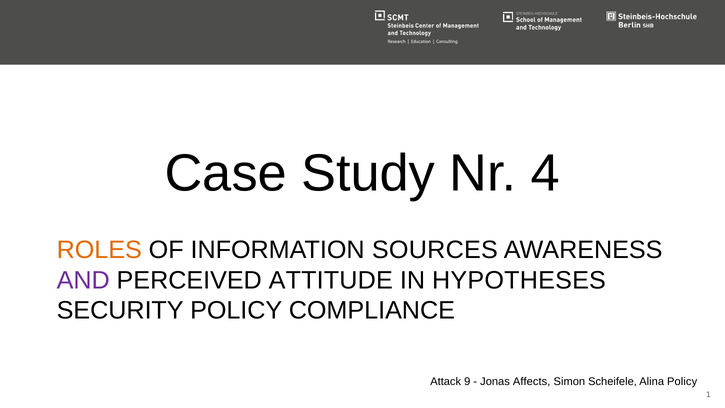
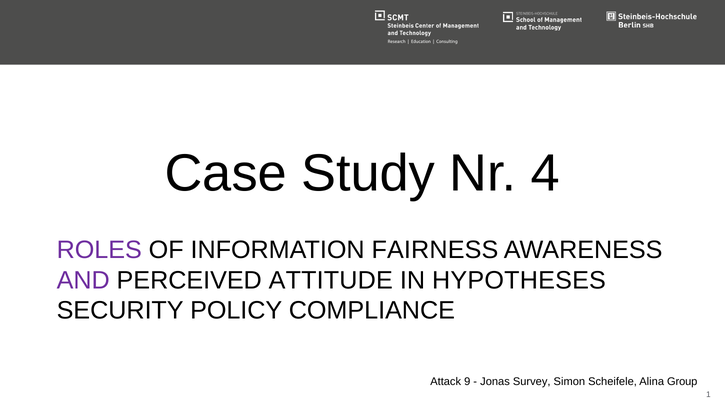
ROLES colour: orange -> purple (99, 250)
SOURCES: SOURCES -> FAIRNESS (435, 250)
Affects: Affects -> Survey (532, 382)
Alina Policy: Policy -> Group (682, 382)
